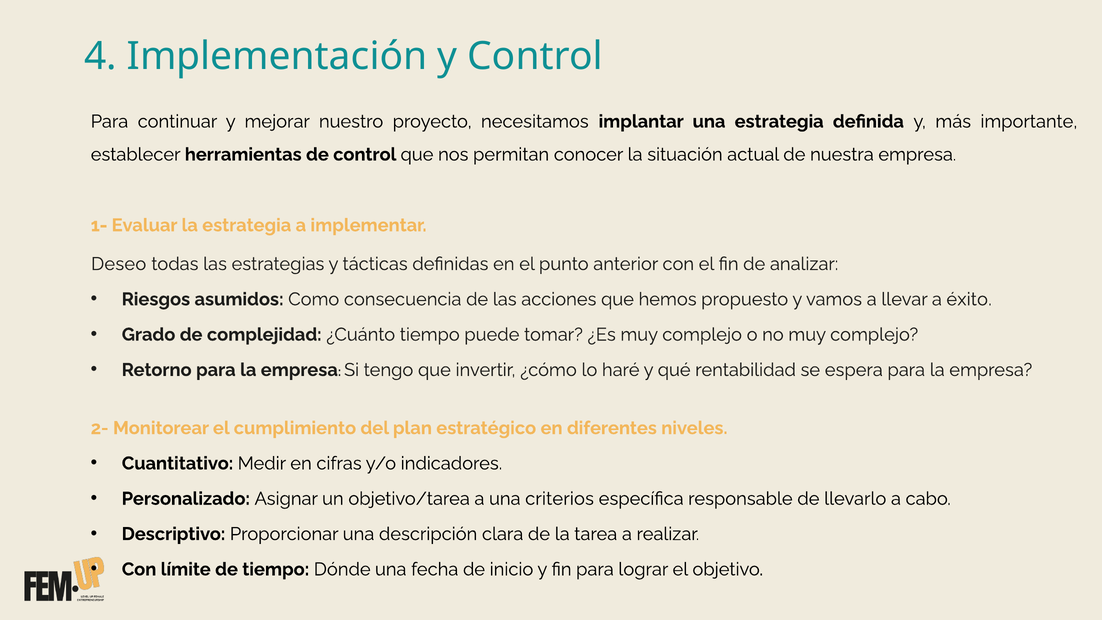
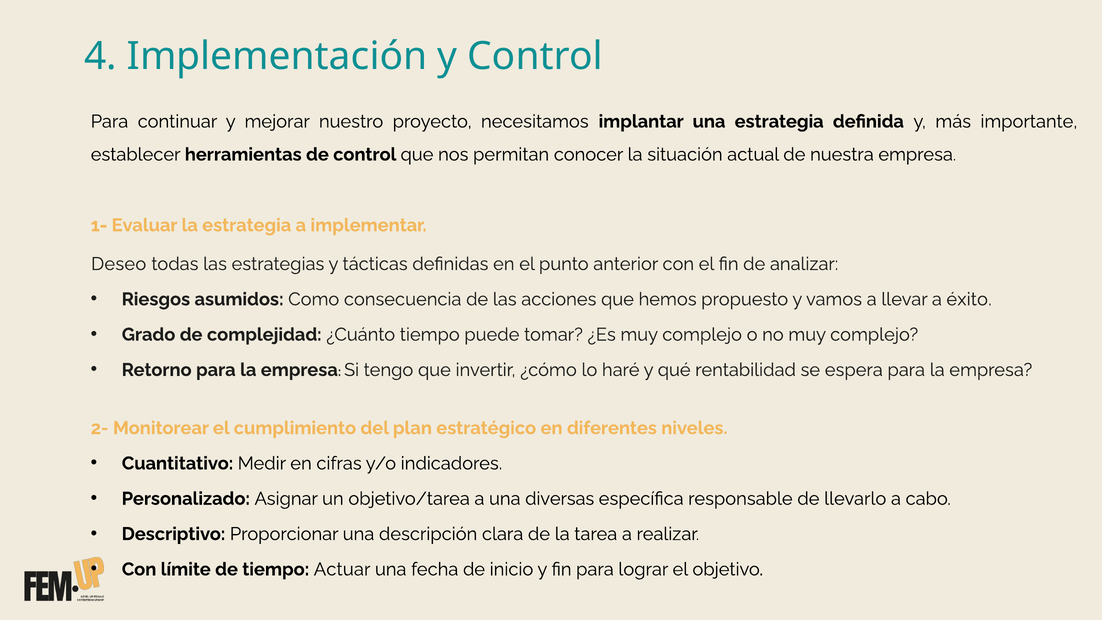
criterios: criterios -> diversas (560, 499)
Dónde: Dónde -> Actuar (342, 569)
